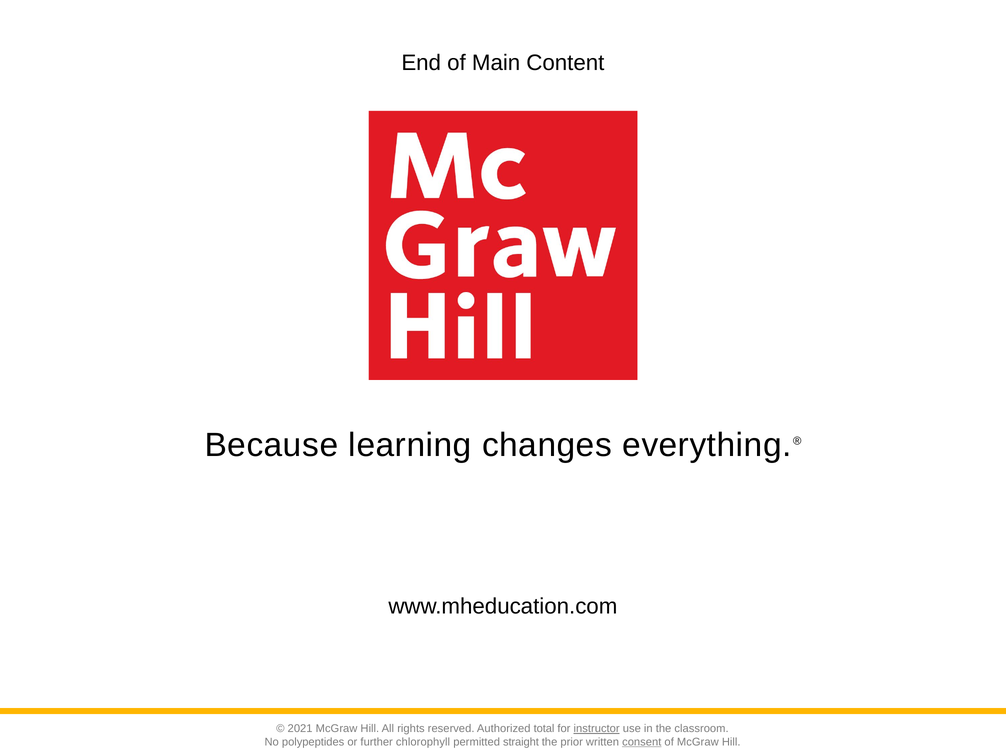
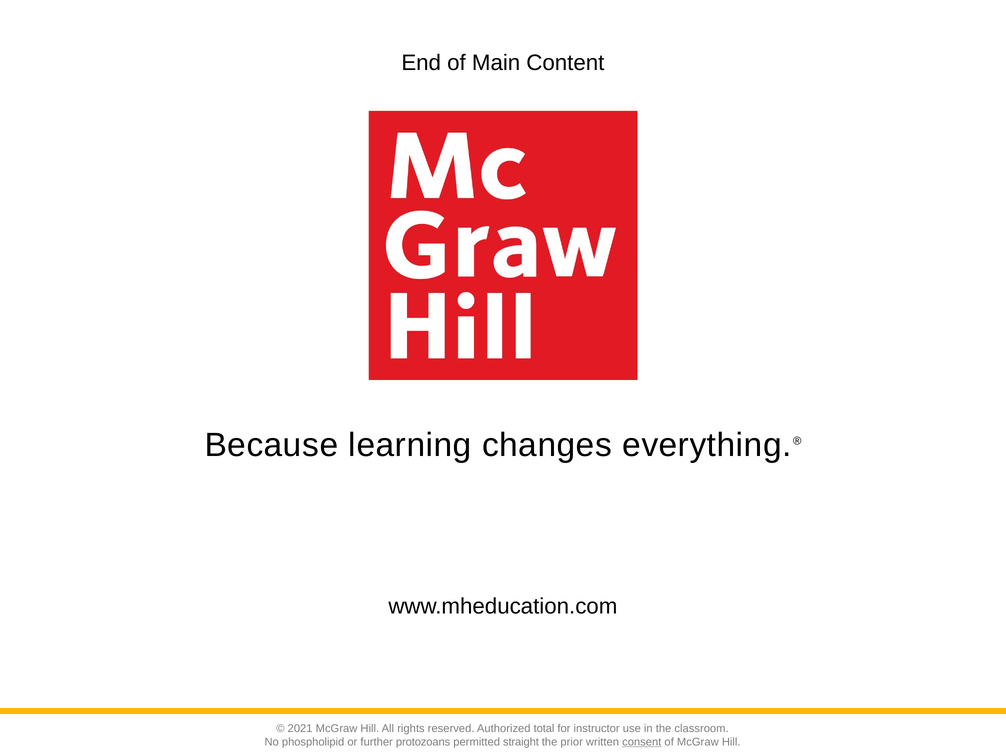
instructor underline: present -> none (597, 728)
polypeptides: polypeptides -> phospholipid (313, 742)
chlorophyll: chlorophyll -> protozoans (423, 742)
